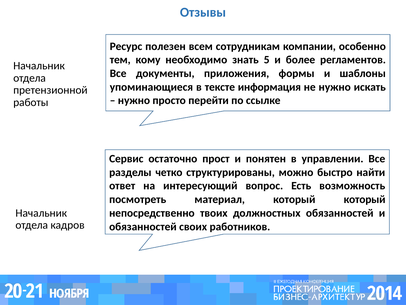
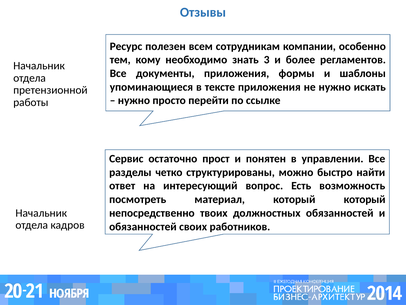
5: 5 -> 3 (267, 60)
тексте информация: информация -> приложения (269, 87)
